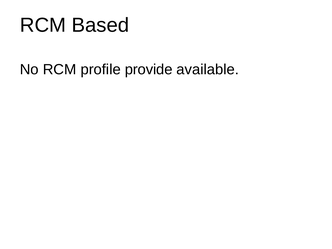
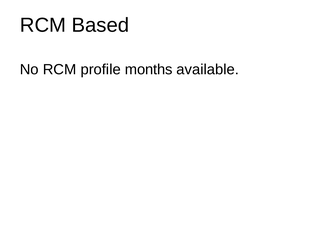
provide: provide -> months (149, 70)
